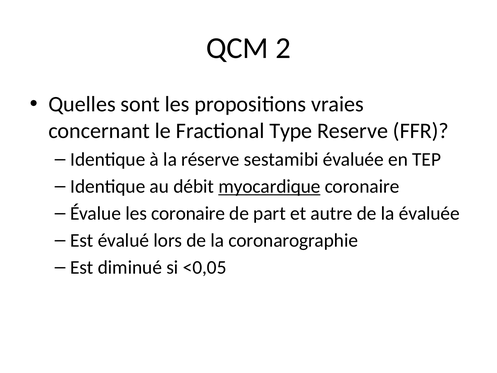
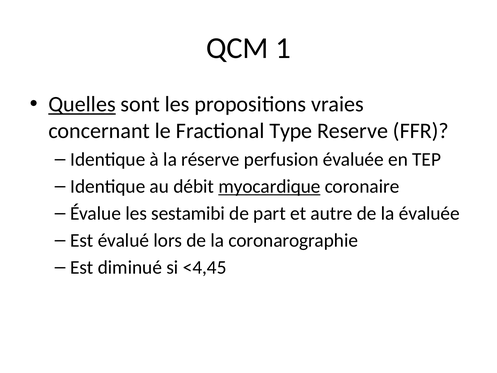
2: 2 -> 1 (283, 48)
Quelles underline: none -> present (82, 104)
sestamibi: sestamibi -> perfusion (281, 159)
les coronaire: coronaire -> sestamibi (188, 213)
<0,05: <0,05 -> <4,45 (205, 267)
